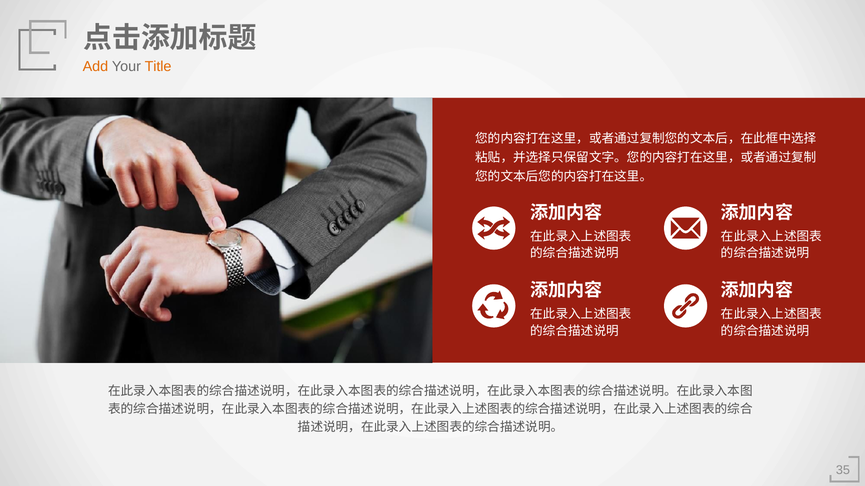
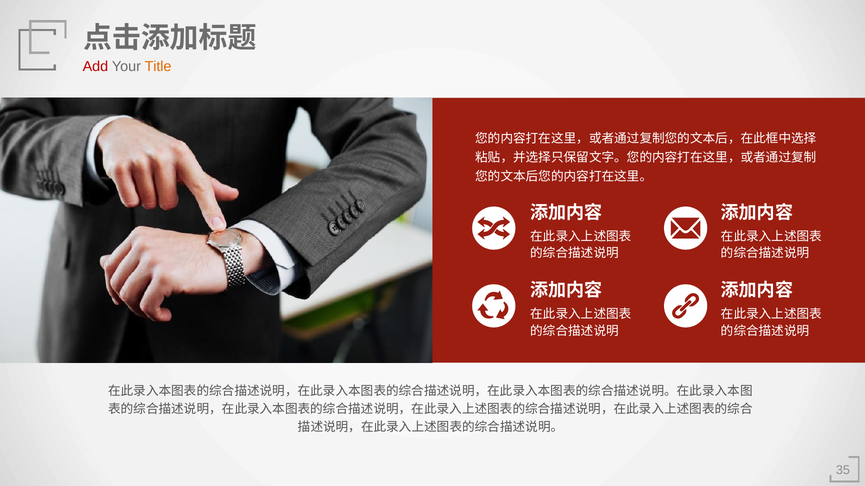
Add colour: orange -> red (95, 67)
